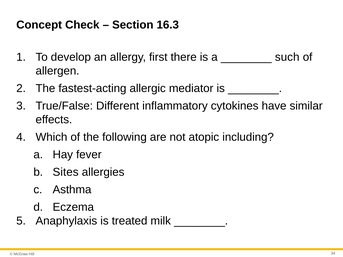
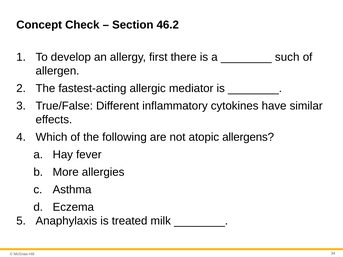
16.3: 16.3 -> 46.2 (168, 25)
including: including -> allergens (248, 137)
Sites: Sites -> More (66, 172)
